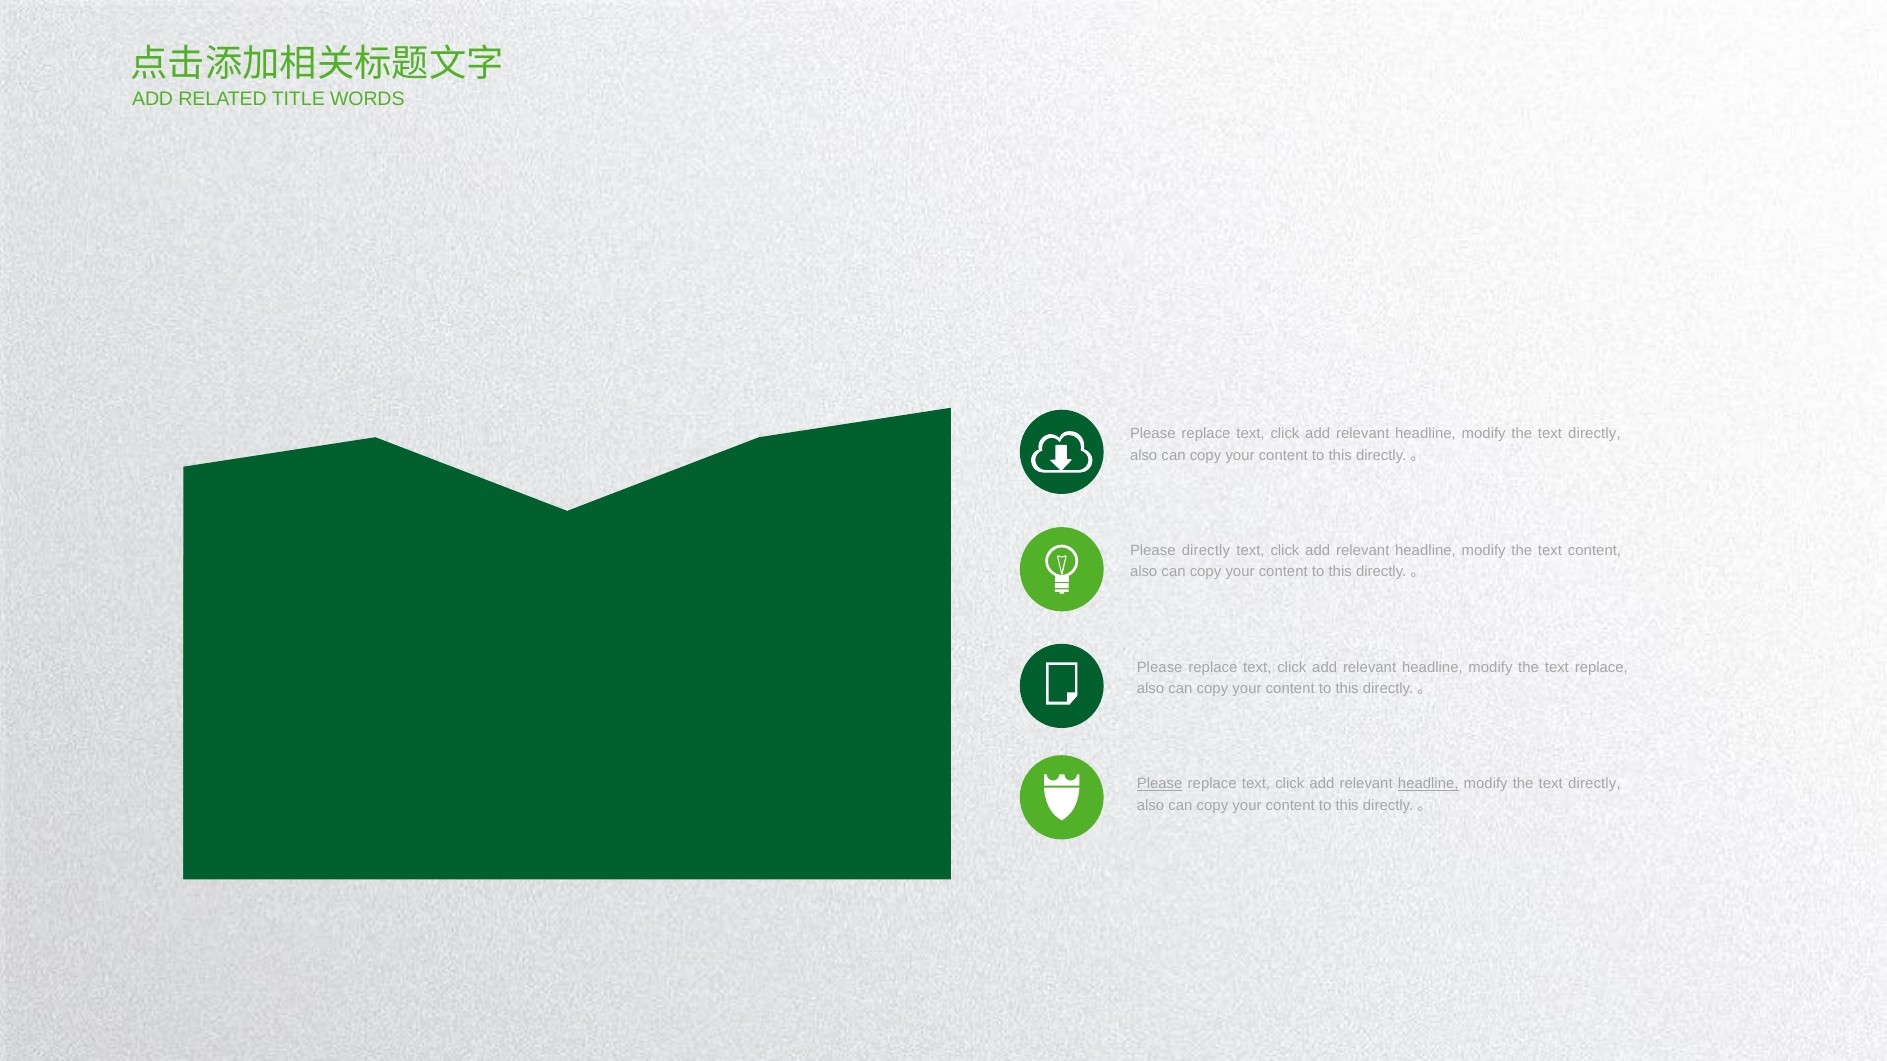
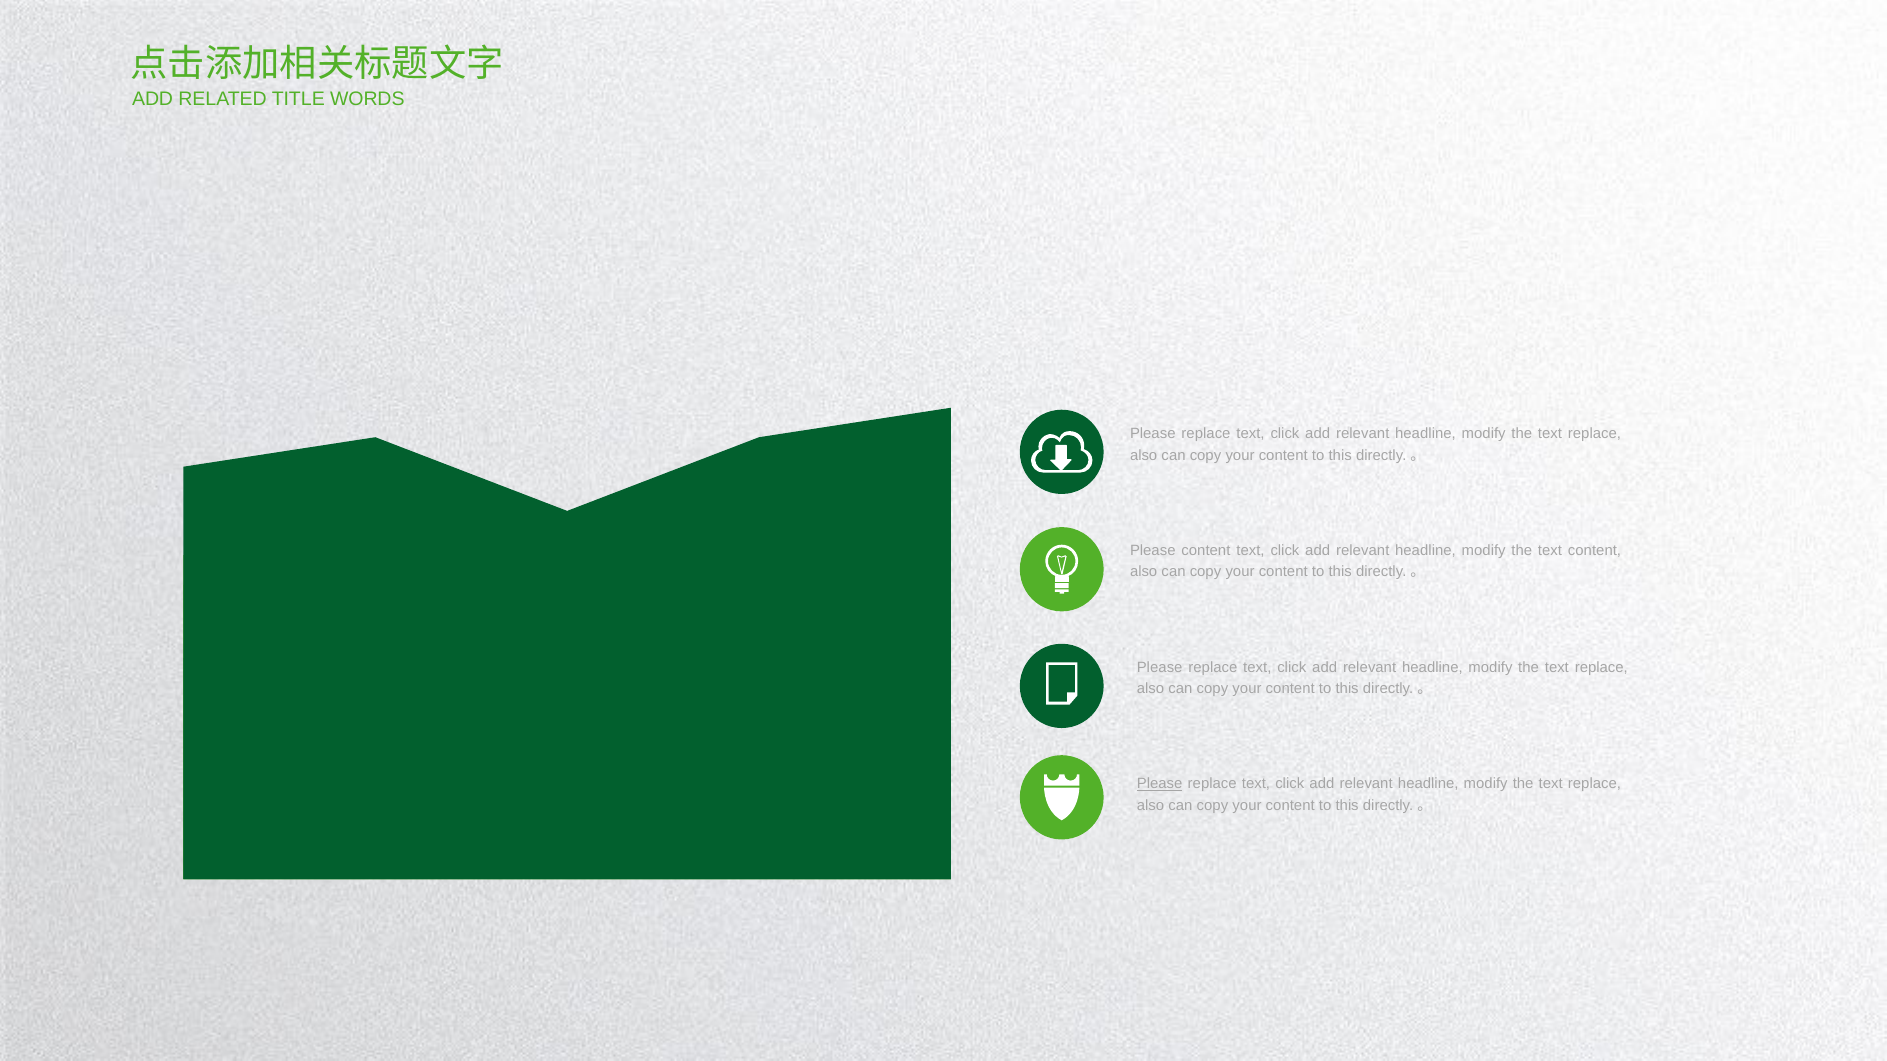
directly: directly -> replace (1594, 434)
Please directly: directly -> content (1206, 551)
headline underline: present -> none (1428, 784)
directly: directly -> replace (1594, 784)
